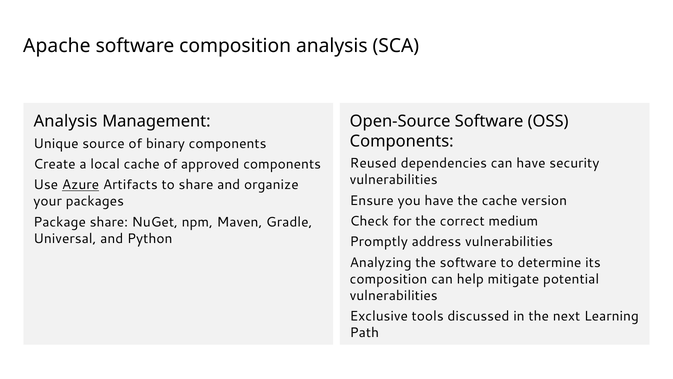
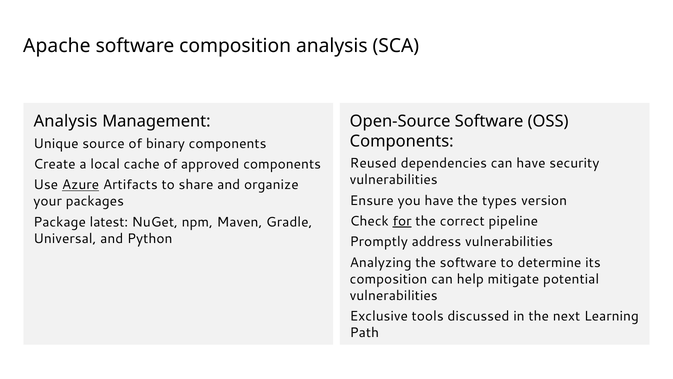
the cache: cache -> types (500, 200)
for underline: none -> present (402, 221)
medium: medium -> pipeline (513, 221)
Package share: share -> latest (109, 222)
